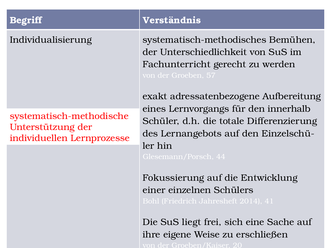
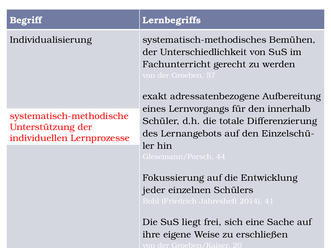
Verständnis: Verständnis -> Lernbegriffs (172, 20)
einer: einer -> jeder (154, 190)
